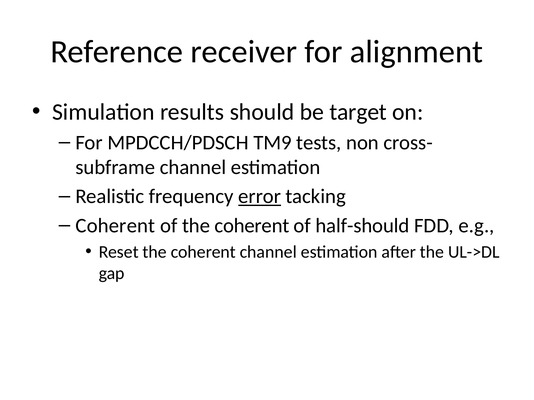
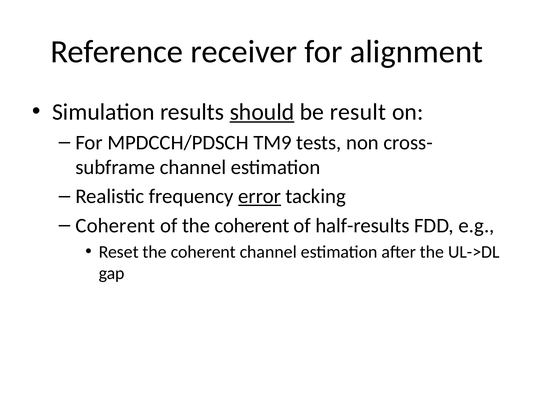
should underline: none -> present (262, 112)
target: target -> result (358, 112)
half-should: half-should -> half-results (362, 226)
